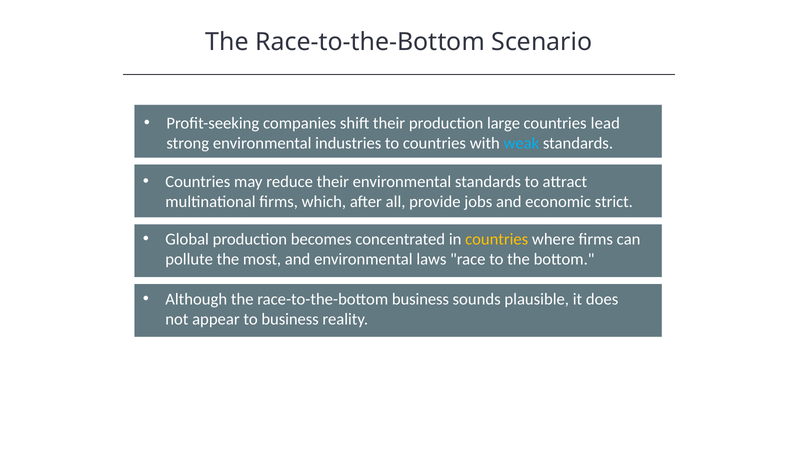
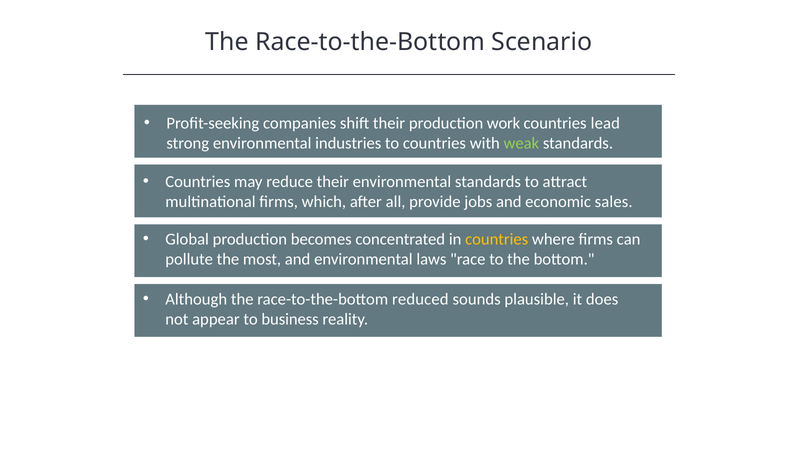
large: large -> work (504, 123)
weak colour: light blue -> light green (521, 143)
strict: strict -> sales (614, 202)
race-to-the-bottom business: business -> reduced (420, 299)
